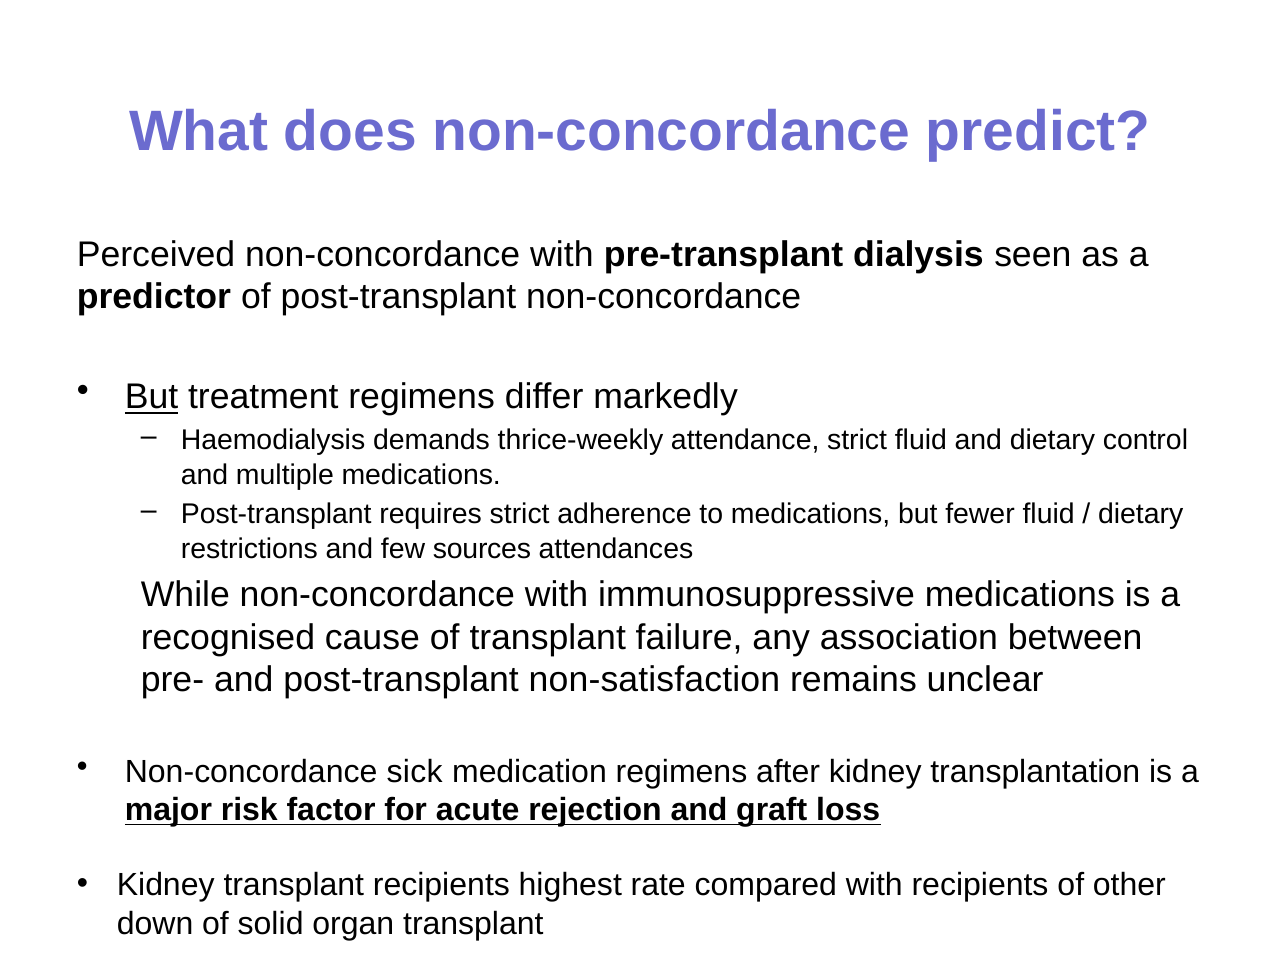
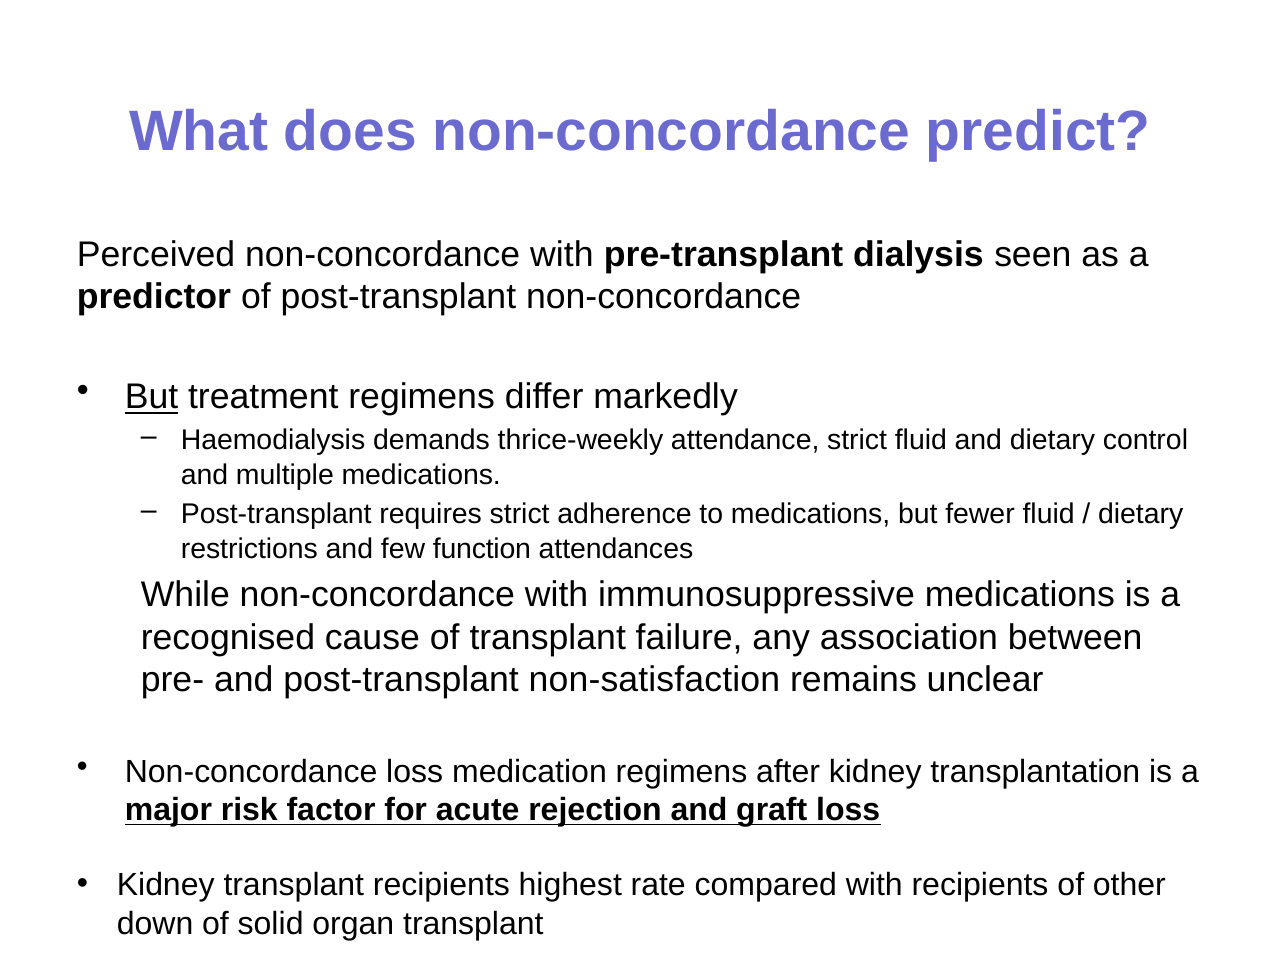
sources: sources -> function (482, 549)
Non-concordance sick: sick -> loss (415, 772)
